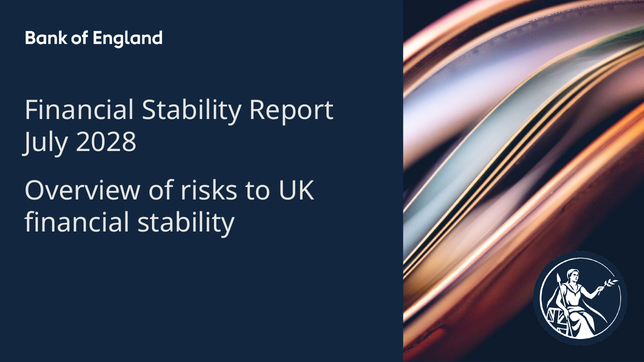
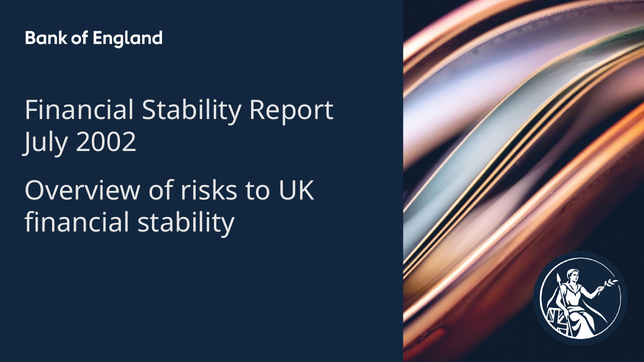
2028: 2028 -> 2002 (106, 143)
